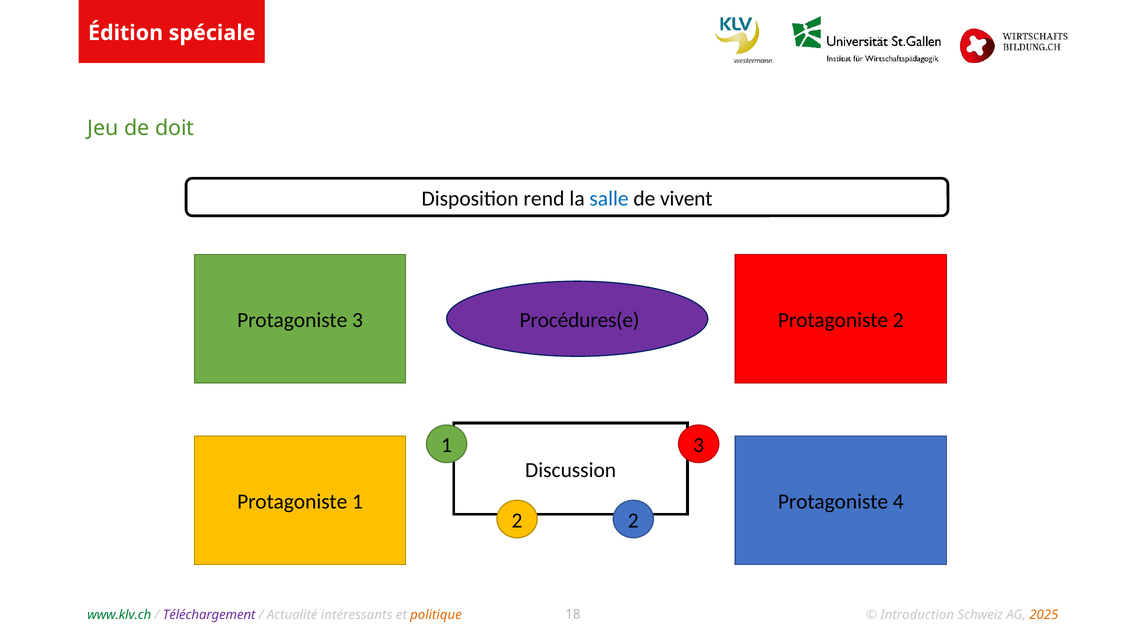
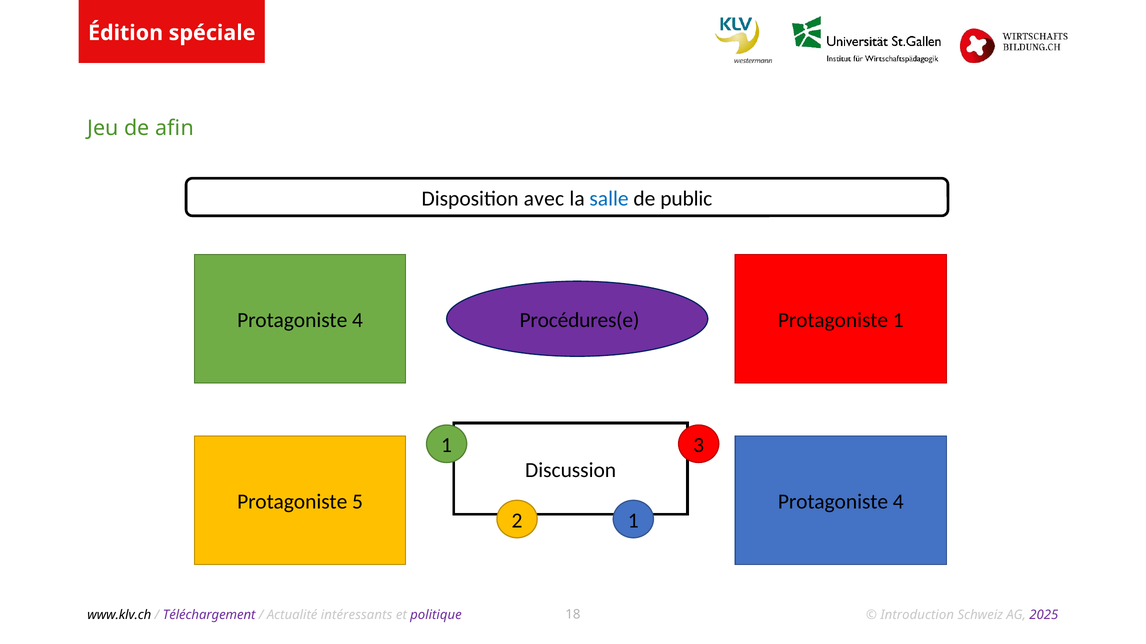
doit: doit -> afin (174, 128)
rend: rend -> avec (544, 199)
vivent: vivent -> public (686, 199)
3: 3 -> 4 (357, 320)
Protagoniste 2: 2 -> 1 (898, 320)
Protagoniste 1: 1 -> 5 (357, 502)
2 2: 2 -> 1 (633, 521)
www.klv.ch colour: green -> black (119, 615)
politique colour: orange -> purple (436, 615)
2025 colour: orange -> purple (1044, 616)
